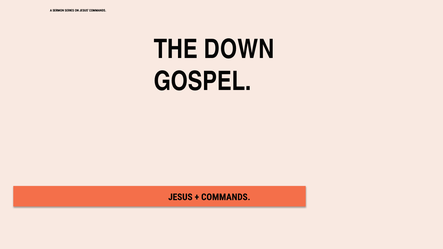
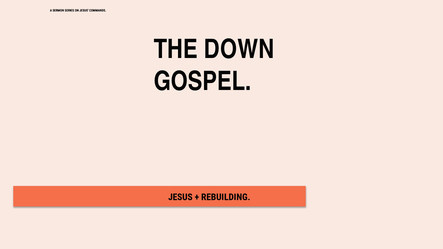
COMMANDS: COMMANDS -> REBUILDING (226, 197)
